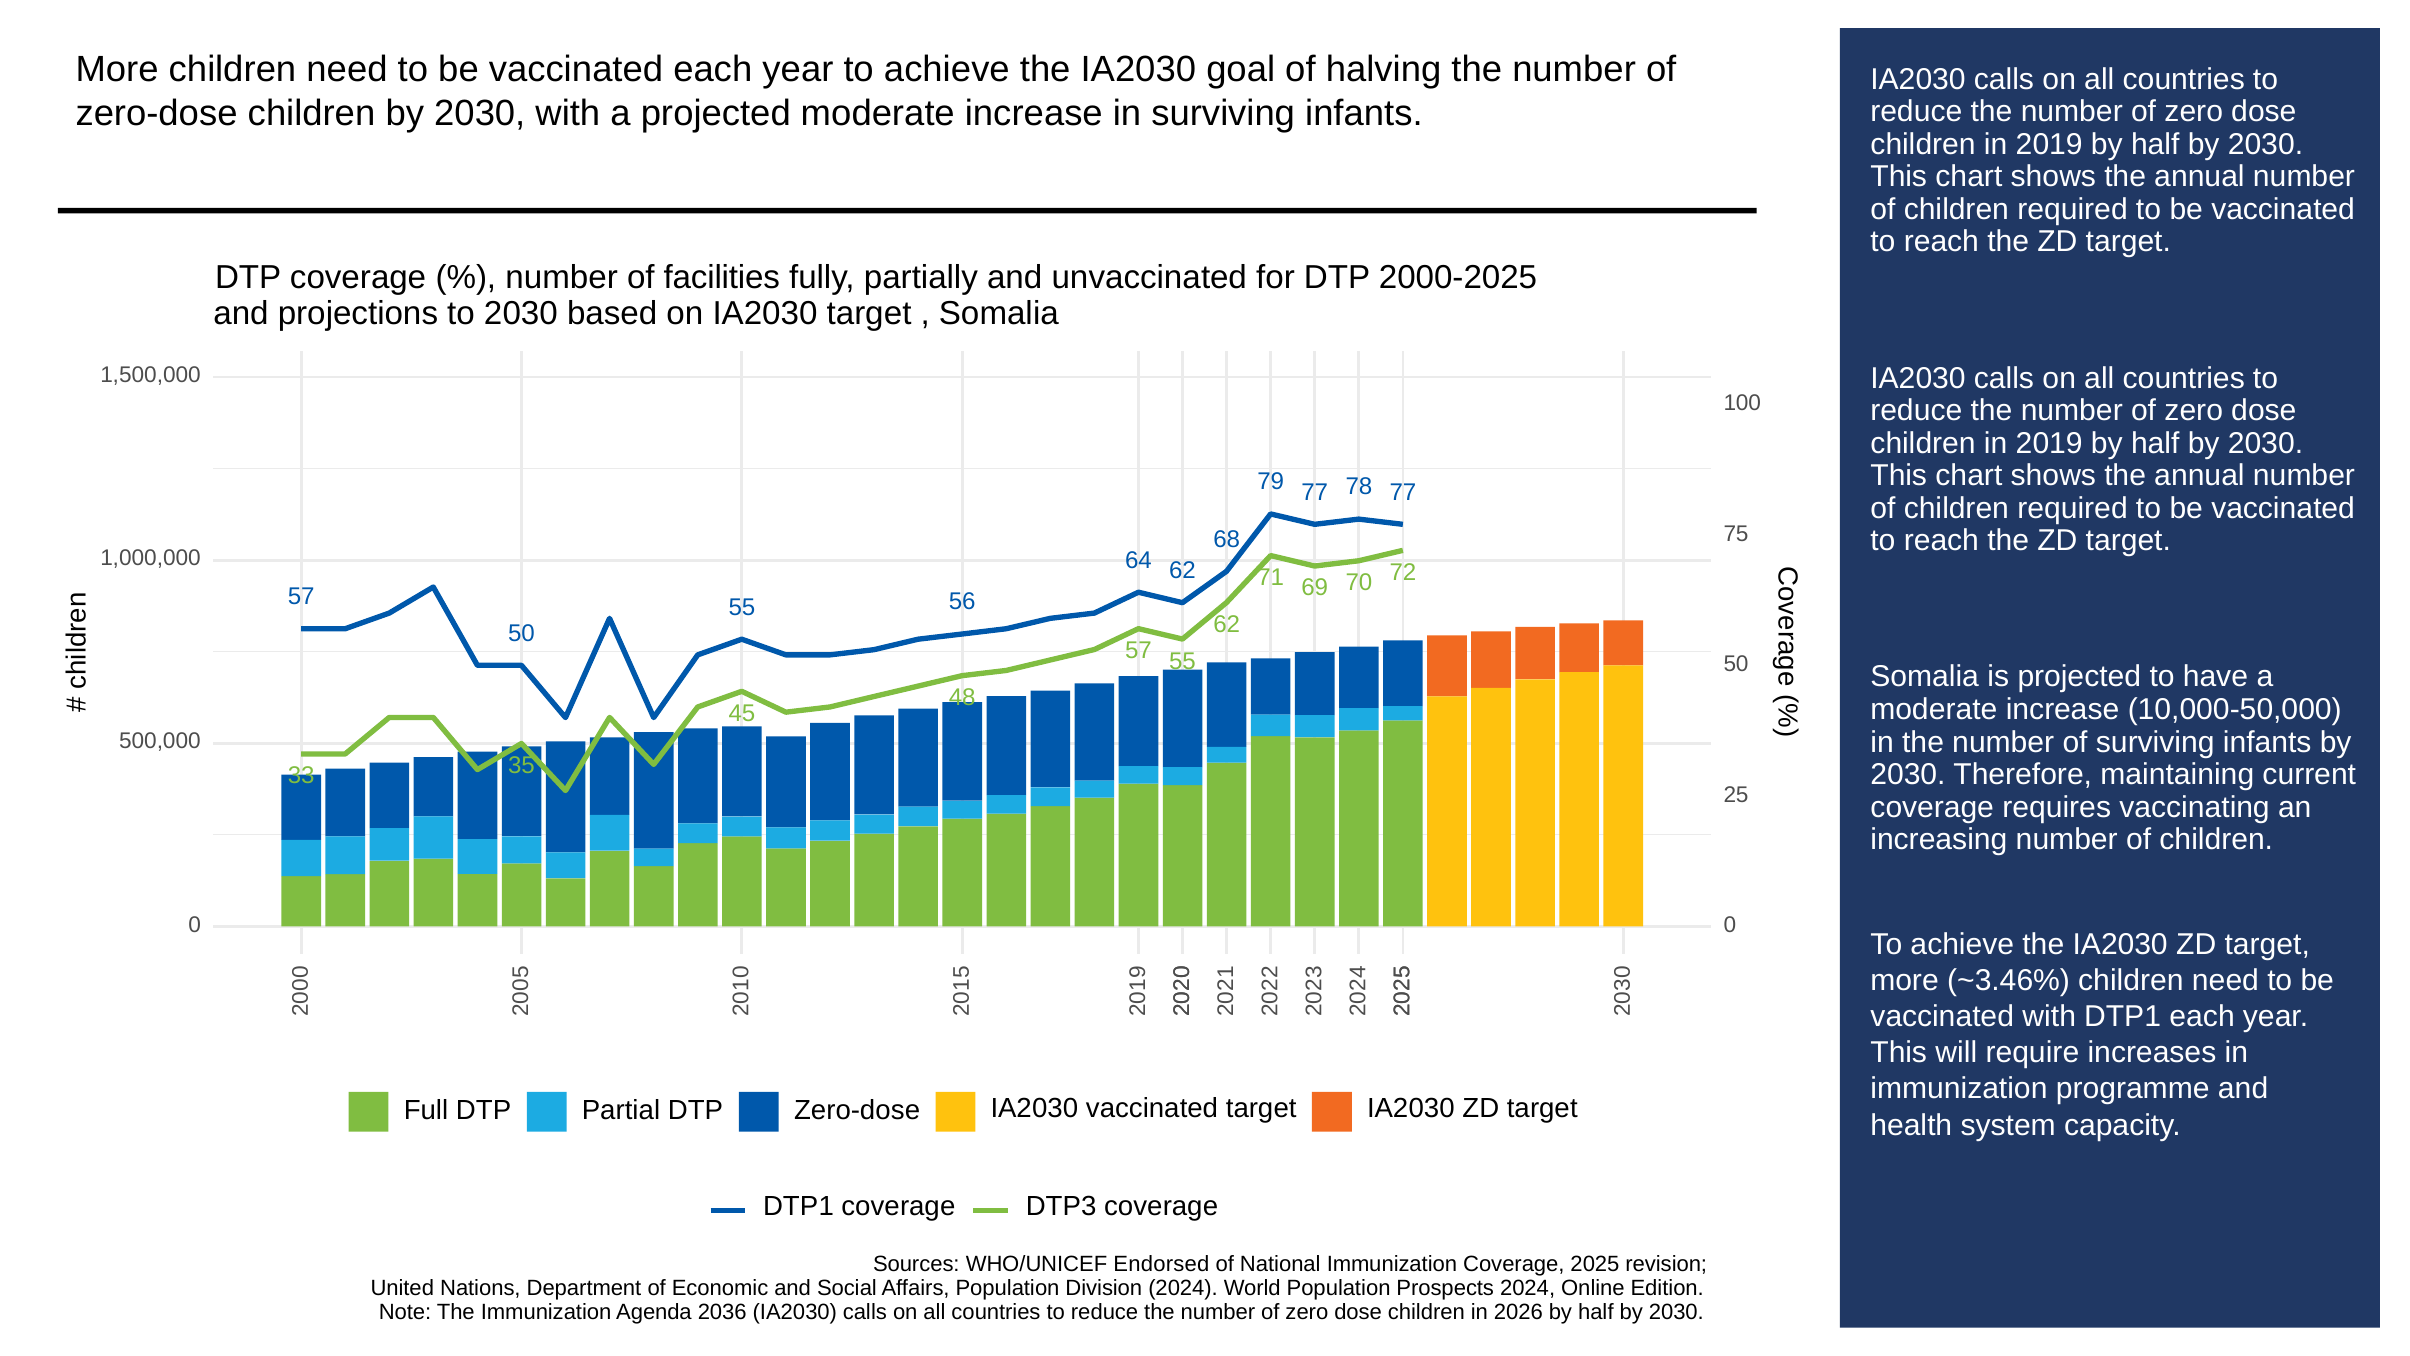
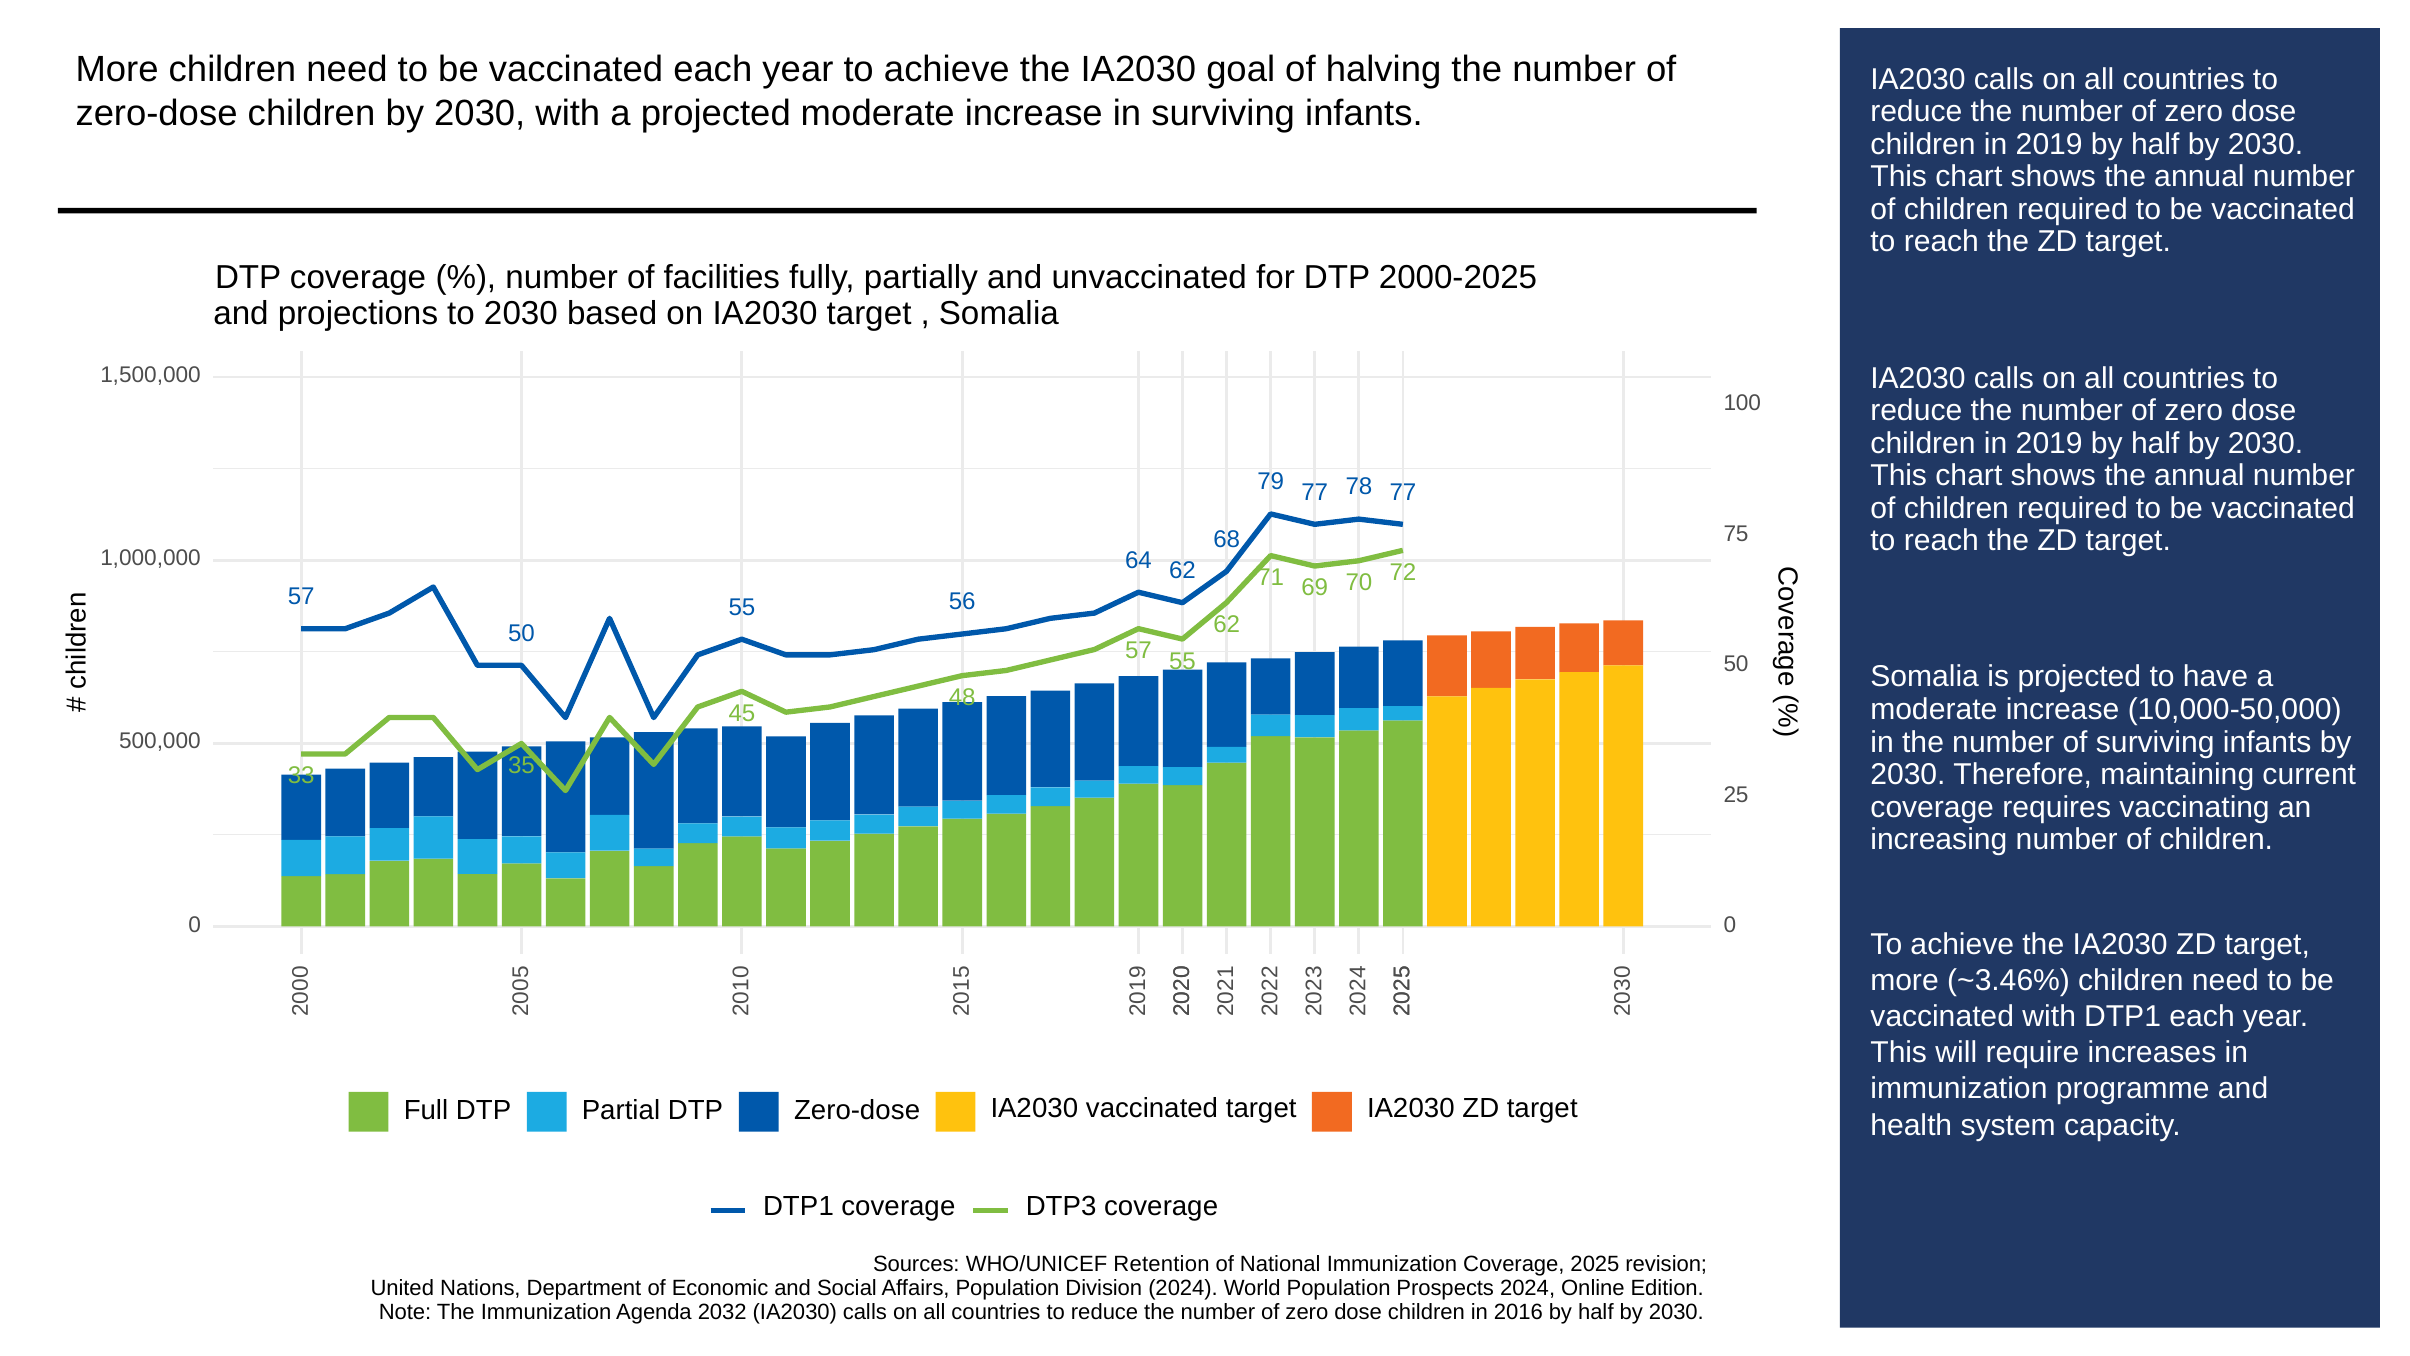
Endorsed: Endorsed -> Retention (1161, 1264)
2036: 2036 -> 2032 (722, 1312)
2026: 2026 -> 2016 (1518, 1312)
